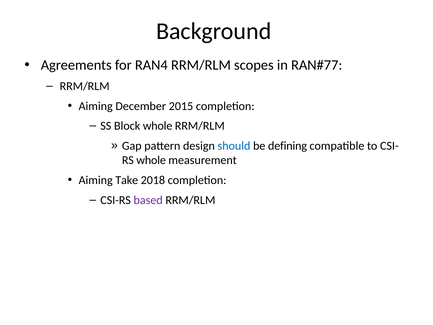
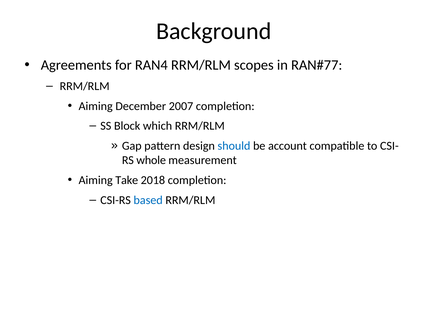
2015: 2015 -> 2007 (181, 106)
Block whole: whole -> which (158, 126)
defining: defining -> account (287, 146)
based colour: purple -> blue (148, 200)
